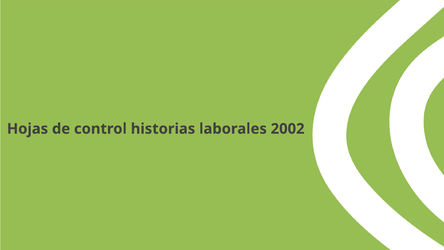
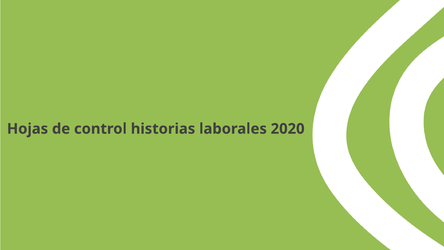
2002: 2002 -> 2020 (288, 129)
